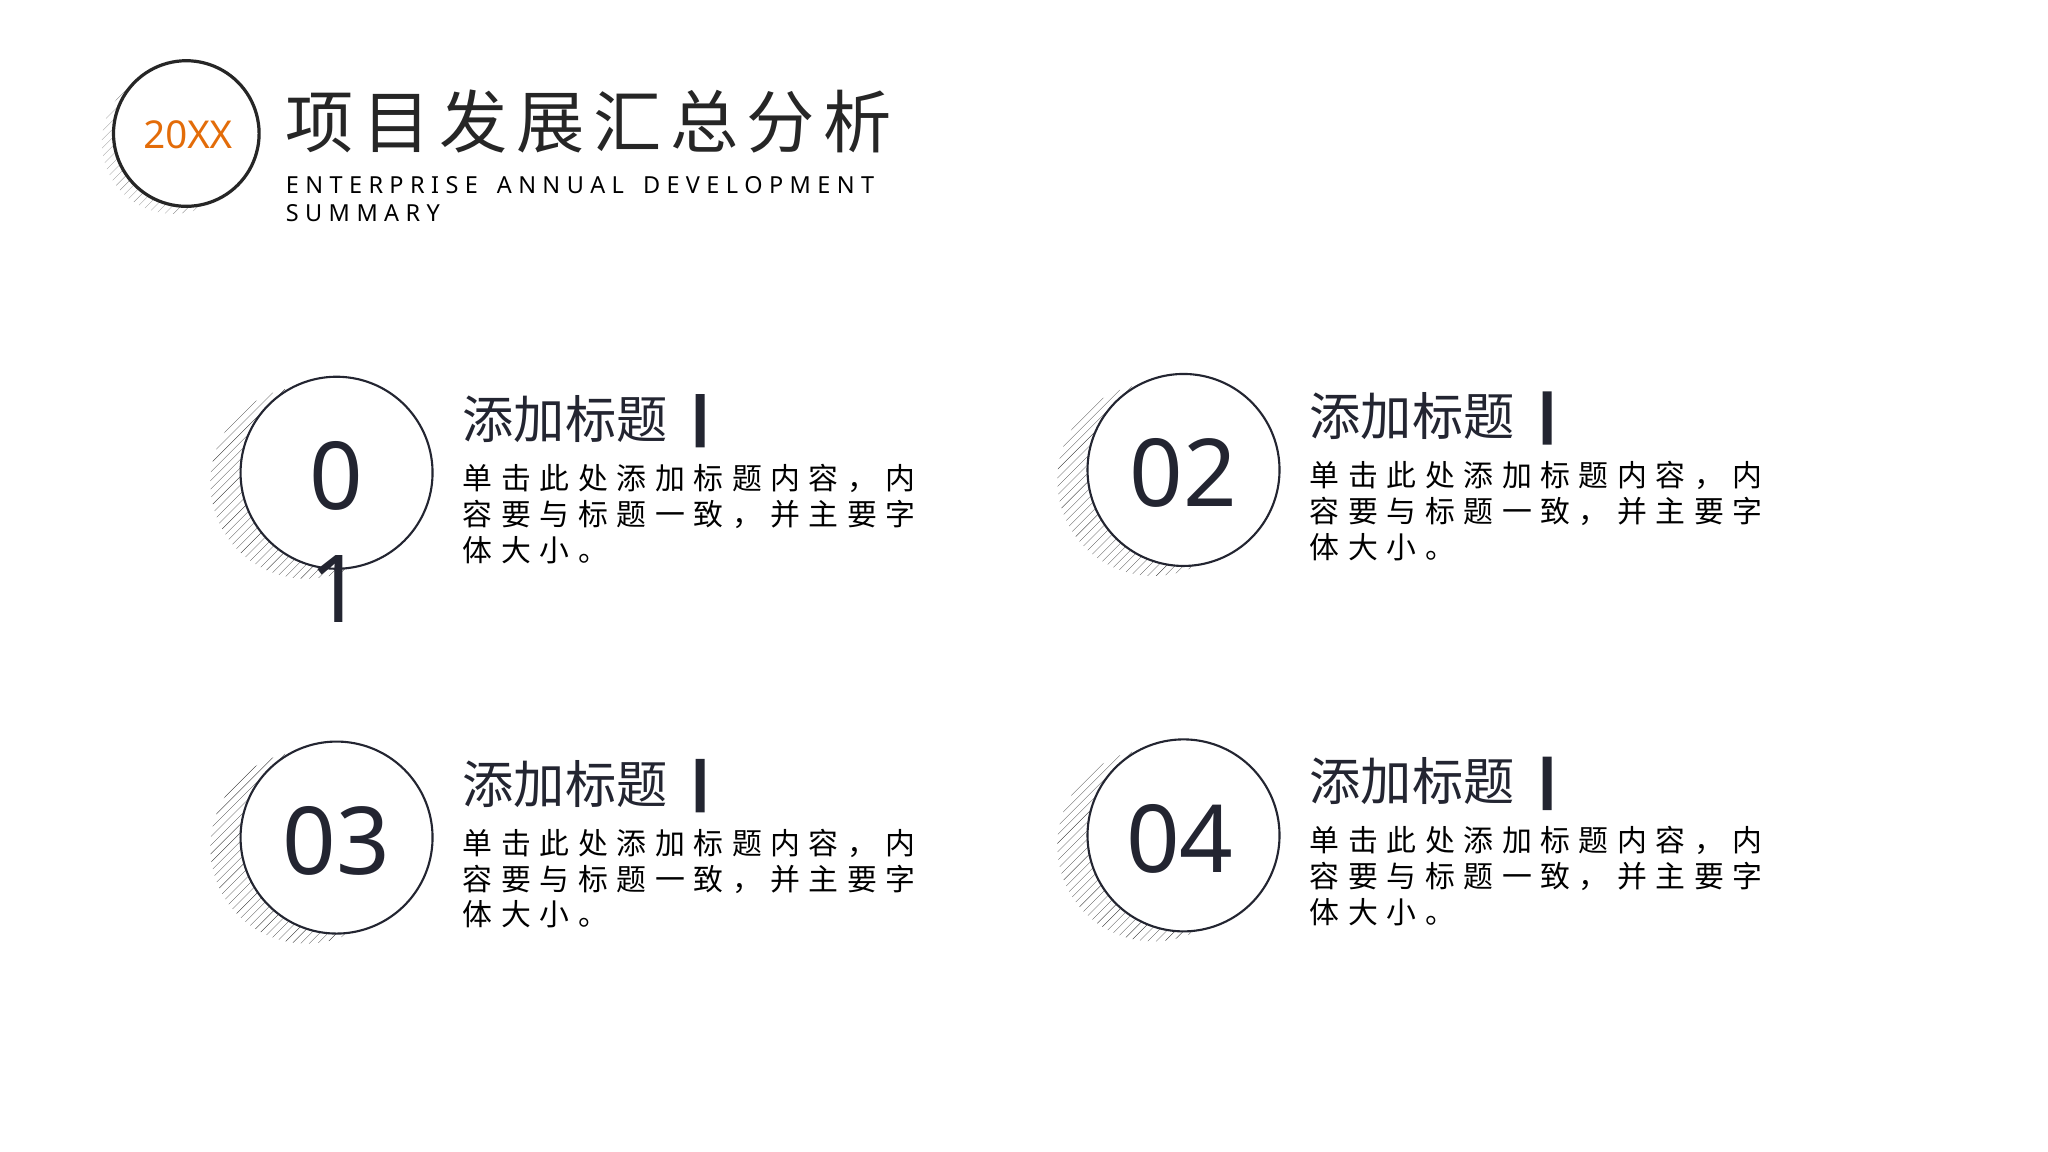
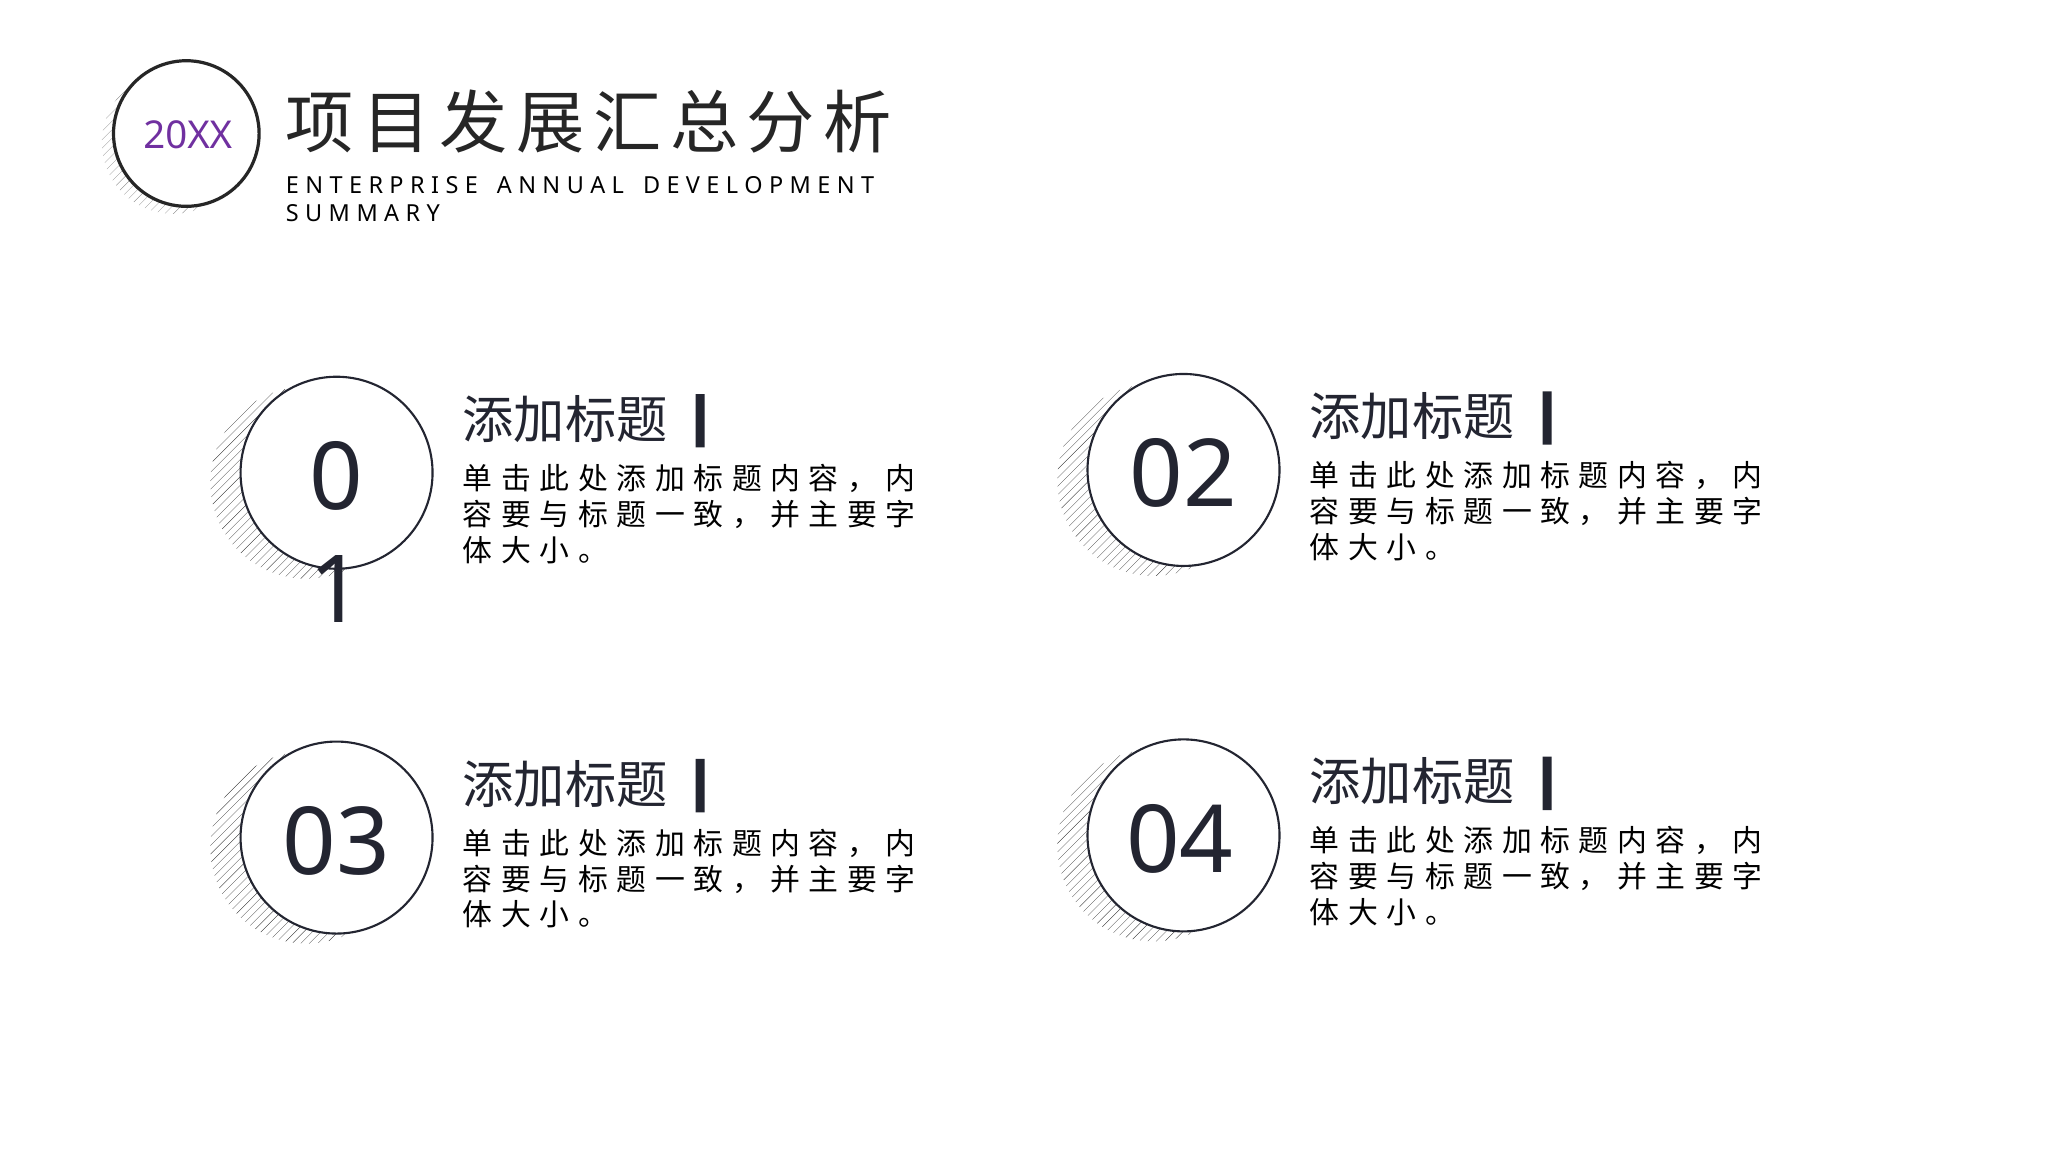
20XX colour: orange -> purple (188, 136)
